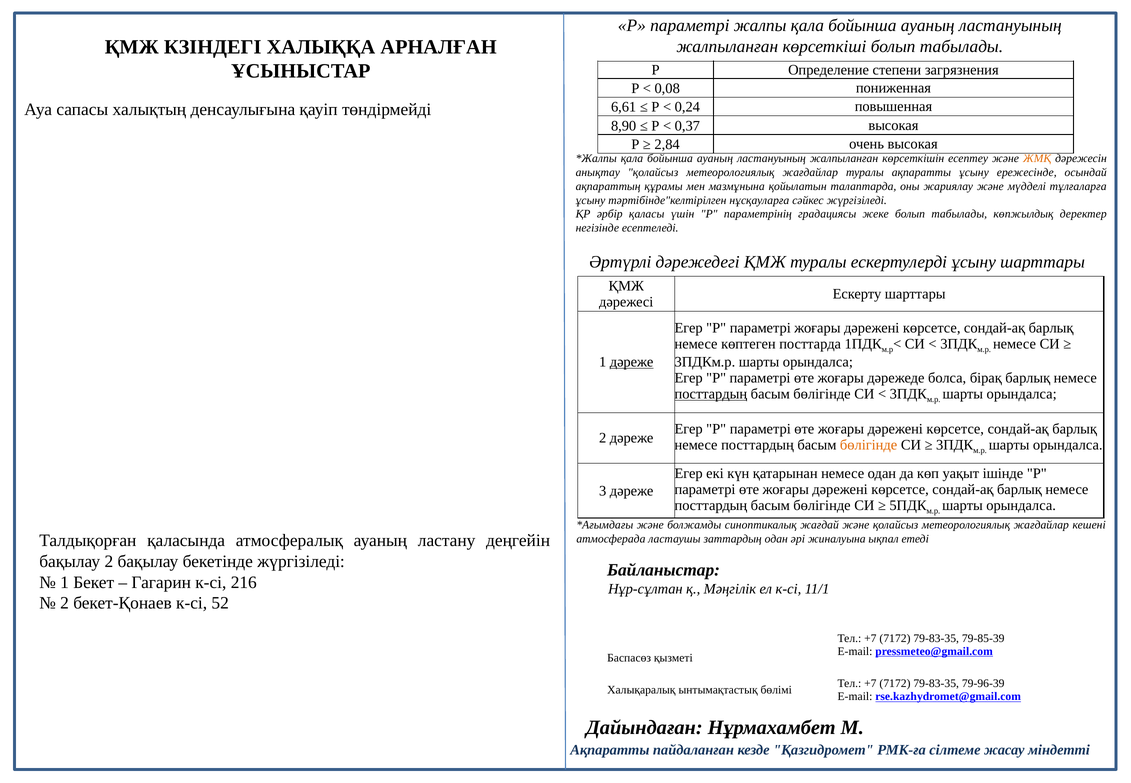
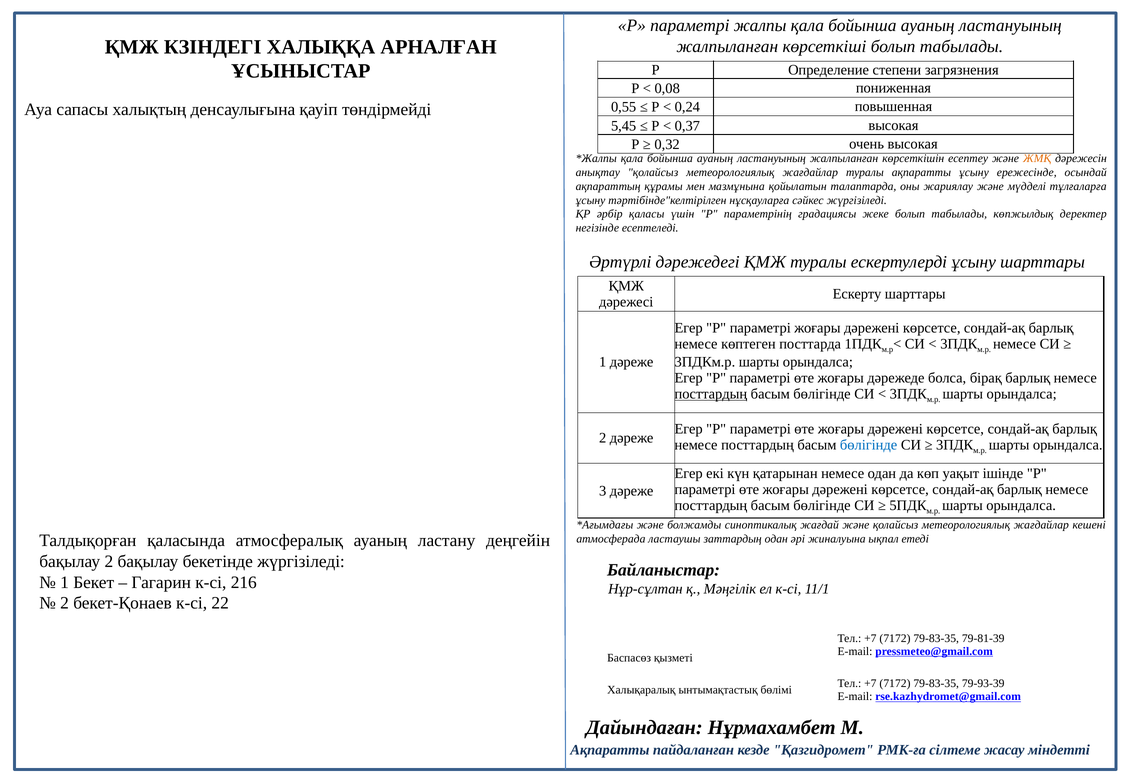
6,61: 6,61 -> 0,55 (624, 107)
8,90: 8,90 -> 5,45 (624, 126)
2,84: 2,84 -> 0,32 (667, 144)
дәреже underline: present -> none (632, 362)
бөлігінде colour: orange -> blue (869, 445)
52: 52 -> 22 (220, 603)
79-85-39: 79-85-39 -> 79-81-39 (983, 638)
79-96-39: 79-96-39 -> 79-93-39 (983, 684)
